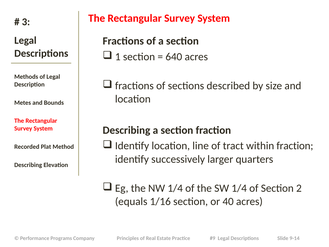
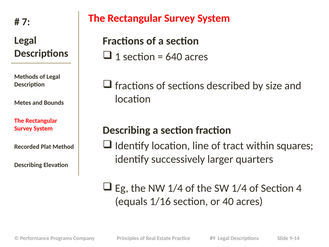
3: 3 -> 7 (26, 22)
within fraction: fraction -> squares (295, 146)
2: 2 -> 4 (299, 188)
